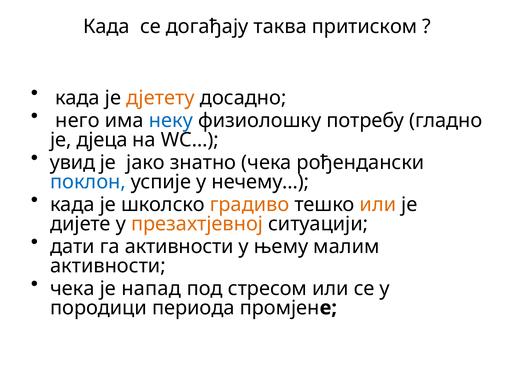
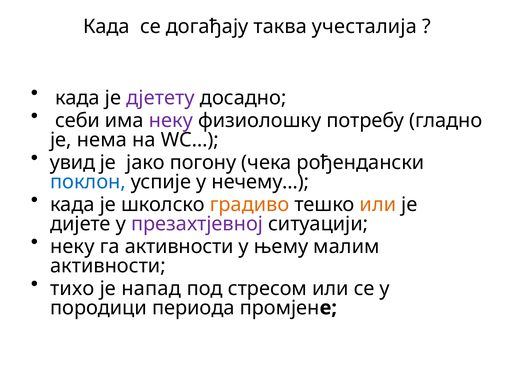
притиском: притиском -> учесталија (364, 27)
дјетету colour: orange -> purple (161, 98)
него: него -> себи (78, 121)
неку colour: blue -> purple (171, 121)
дјеца: дјеца -> нема (102, 140)
знатно: знатно -> погону (203, 163)
презахтјевној colour: orange -> purple (197, 224)
дати: дати -> неку (72, 247)
чека: чека -> тихо (72, 289)
